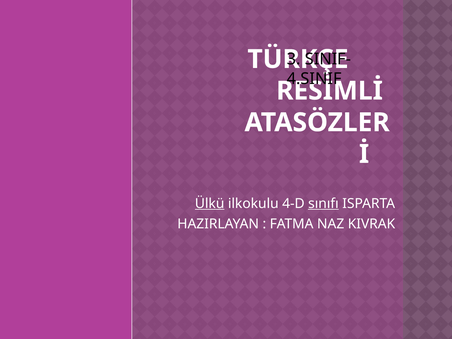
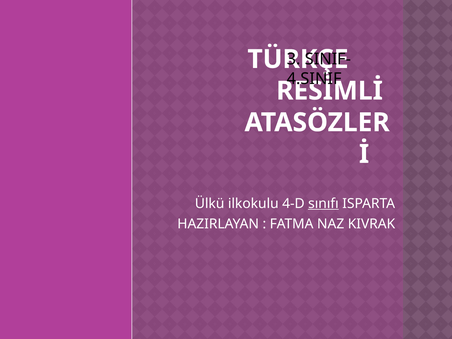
Ülkü underline: present -> none (210, 203)
